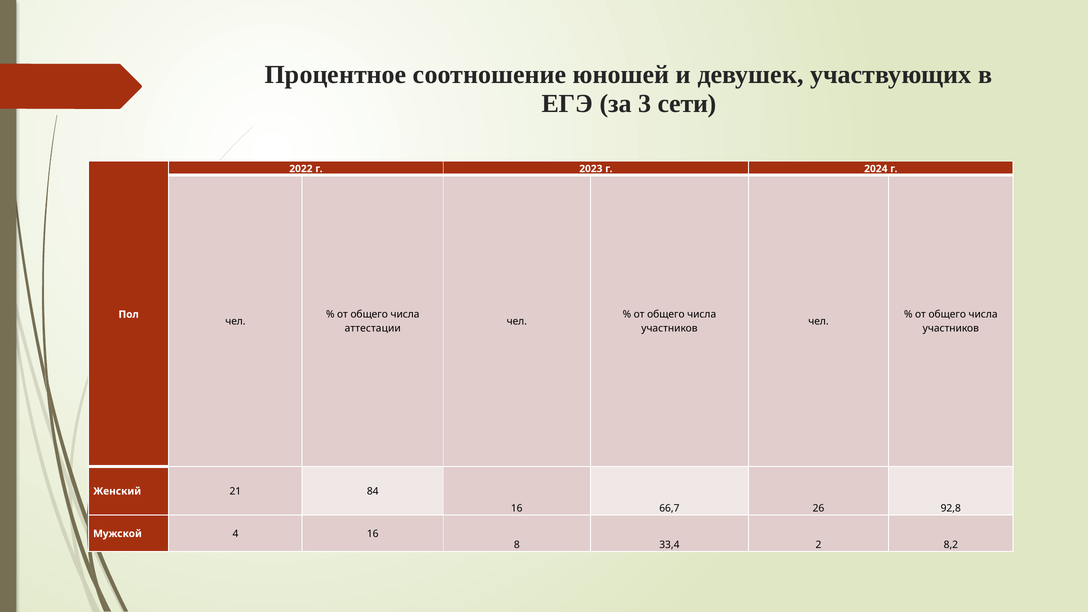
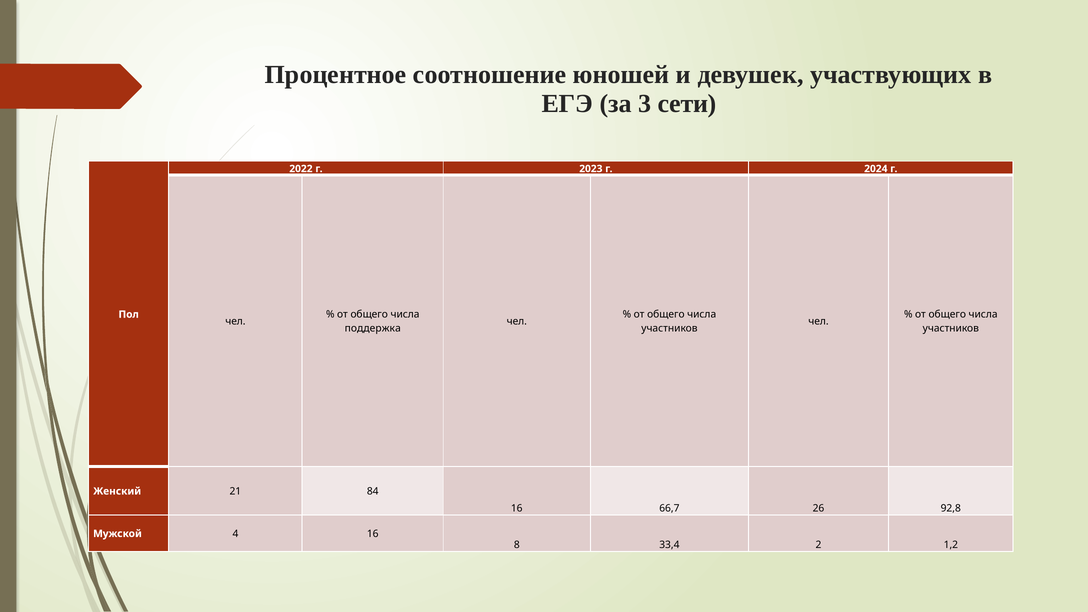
аттестации: аттестации -> поддержка (373, 328)
8,2: 8,2 -> 1,2 (951, 545)
